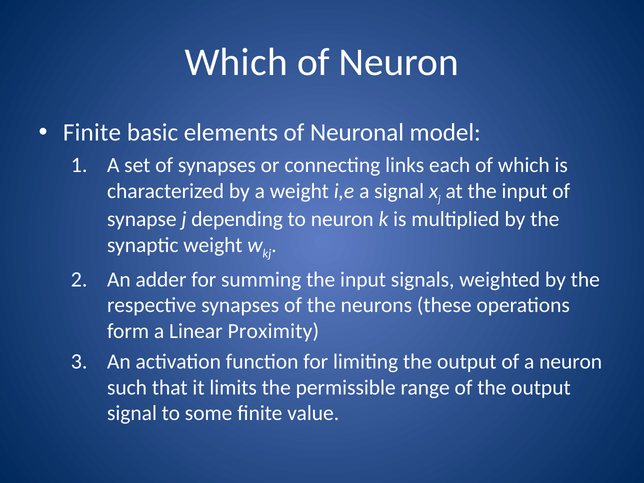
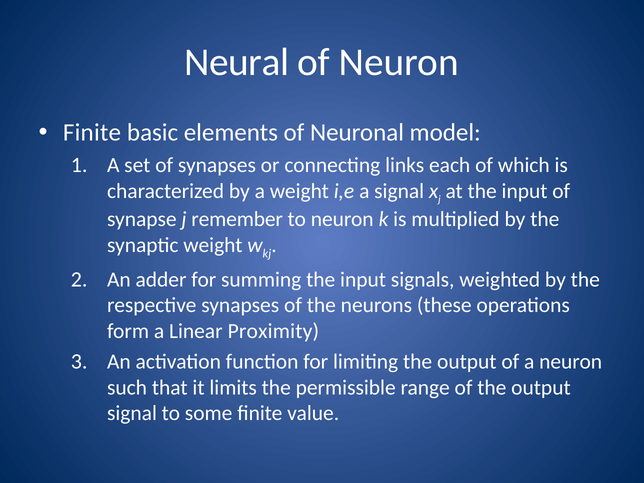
Which: Which -> Neural (237, 62)
depending: depending -> remember (237, 219)
